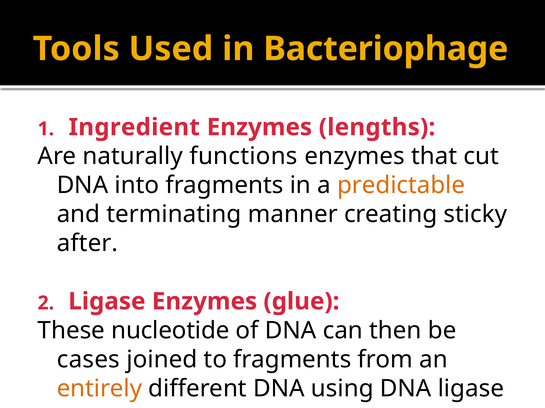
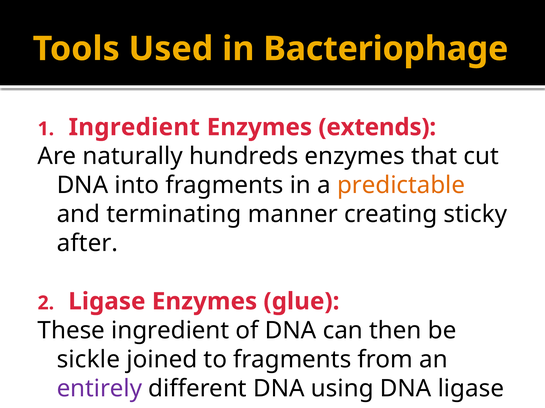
lengths: lengths -> extends (377, 127)
functions: functions -> hundreds (244, 157)
These nucleotide: nucleotide -> ingredient (170, 331)
cases: cases -> sickle (88, 360)
entirely colour: orange -> purple (99, 389)
